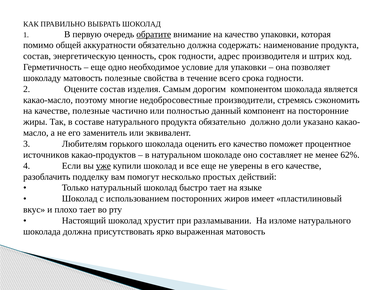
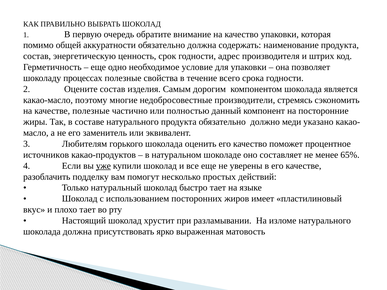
обратите underline: present -> none (154, 34)
шоколаду матовость: матовость -> процессах (83, 78)
доли: доли -> меди (292, 122)
62%: 62% -> 65% (350, 155)
